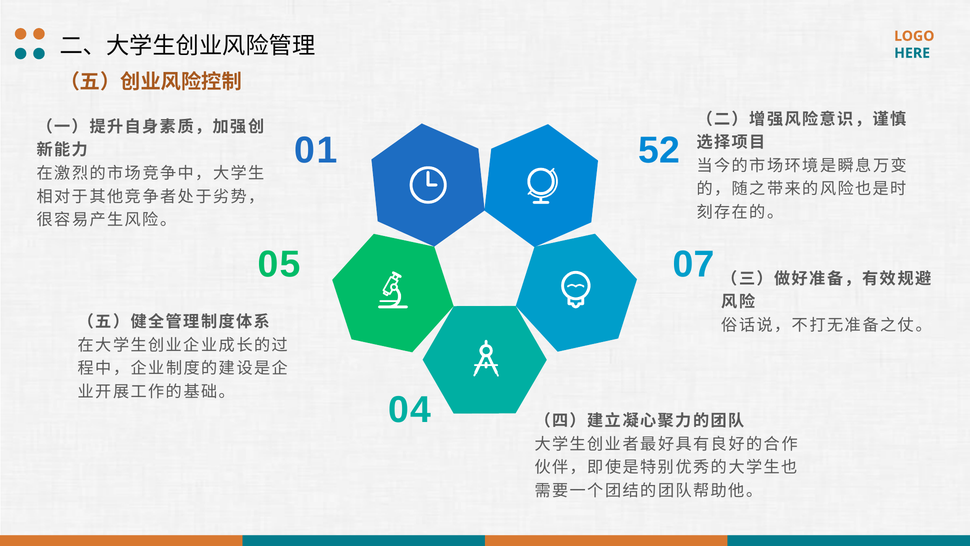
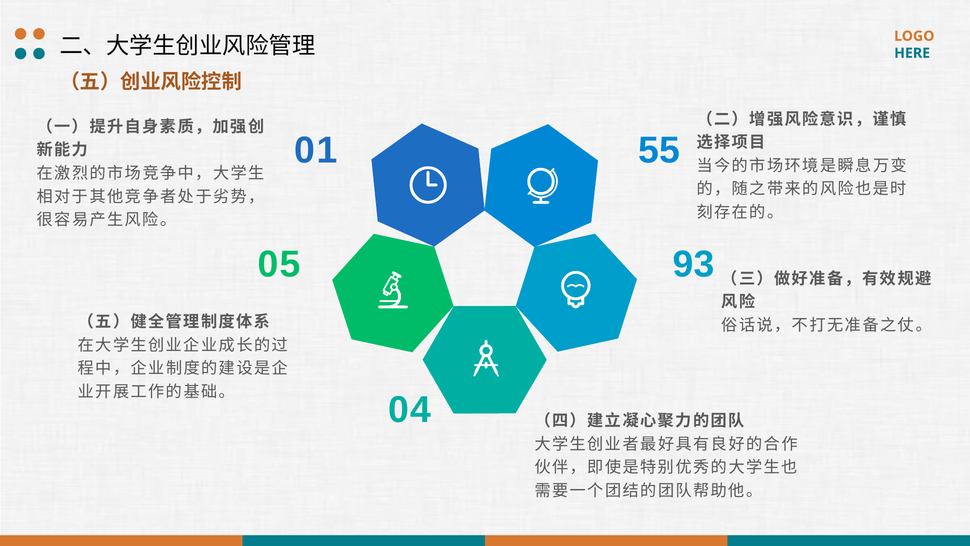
52: 52 -> 55 (659, 150)
07: 07 -> 93 (693, 264)
